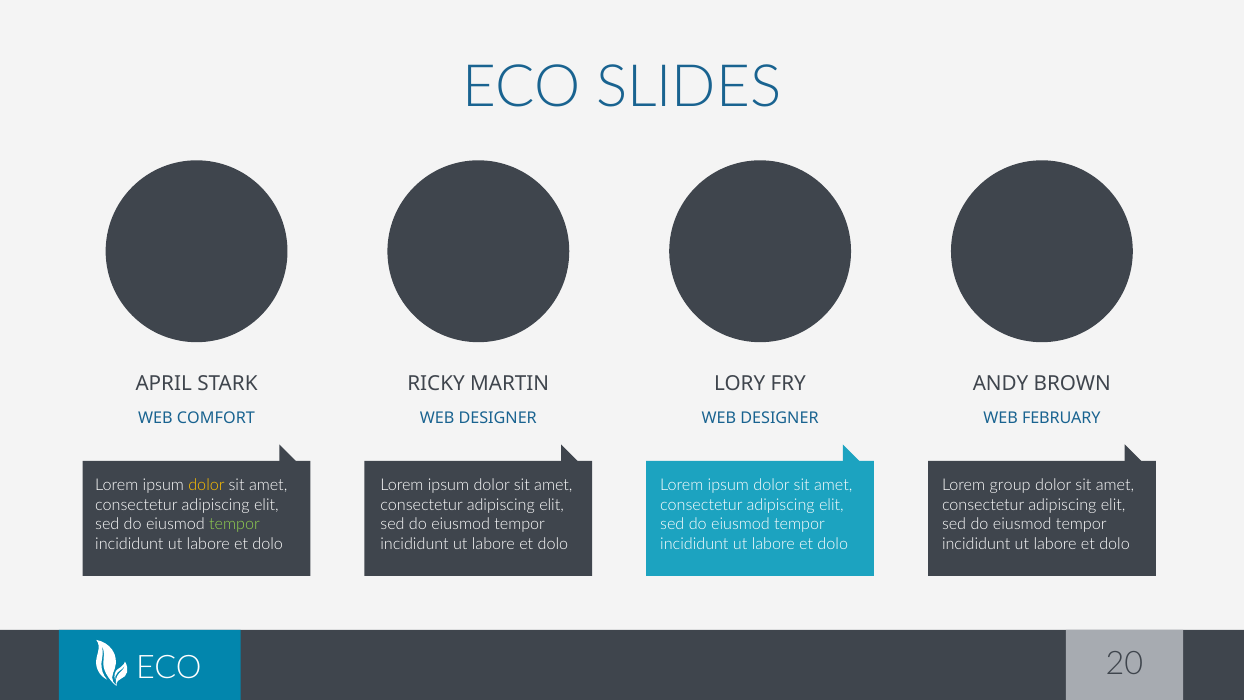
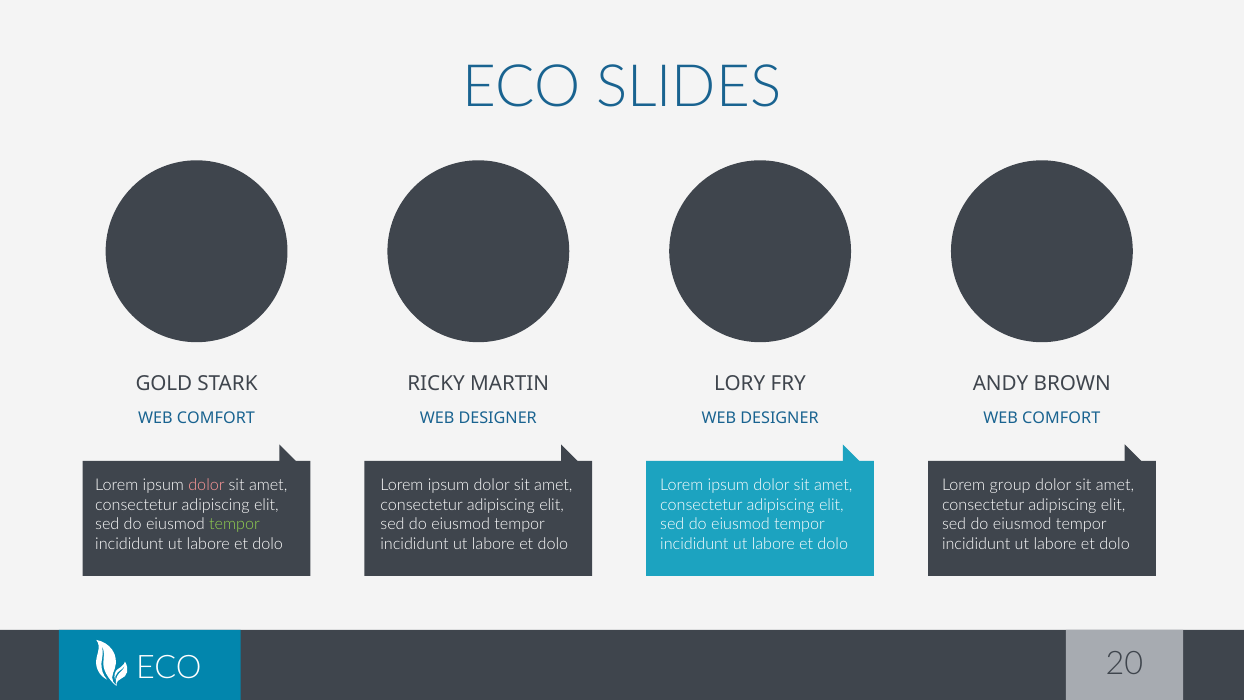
APRIL: APRIL -> GOLD (164, 384)
FEBRUARY: FEBRUARY -> COMFORT (1061, 418)
dolor colour: yellow -> pink (206, 485)
